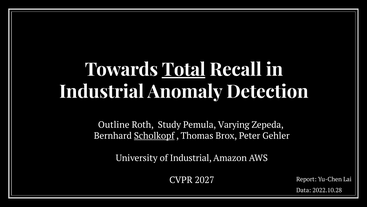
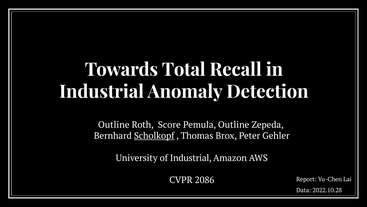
Total underline: present -> none (184, 70)
Study: Study -> Score (169, 125)
Pemula Varying: Varying -> Outline (234, 125)
2027: 2027 -> 2086 (205, 180)
